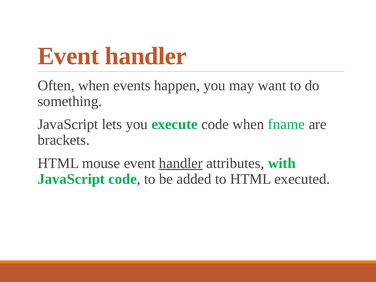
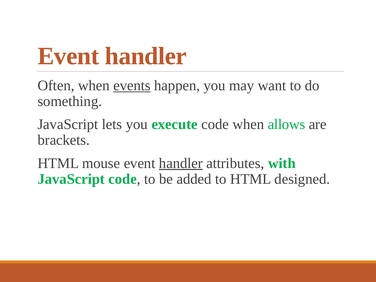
events underline: none -> present (132, 86)
fname: fname -> allows (287, 124)
executed: executed -> designed (302, 179)
